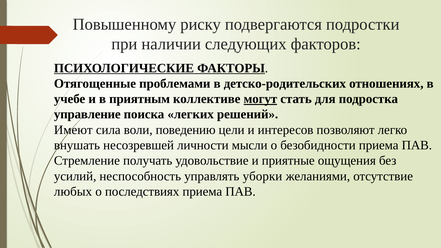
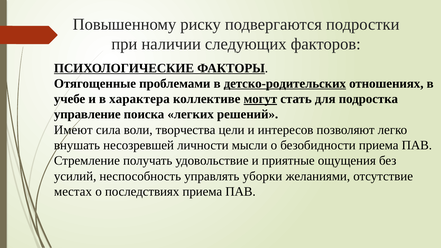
детско-родительских underline: none -> present (285, 84)
приятным: приятным -> характера (139, 99)
поведению: поведению -> творчества (186, 130)
любых: любых -> местах (73, 192)
